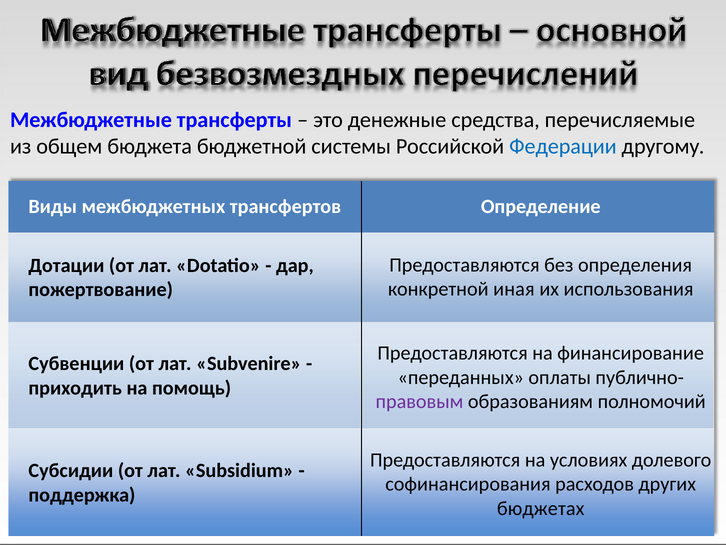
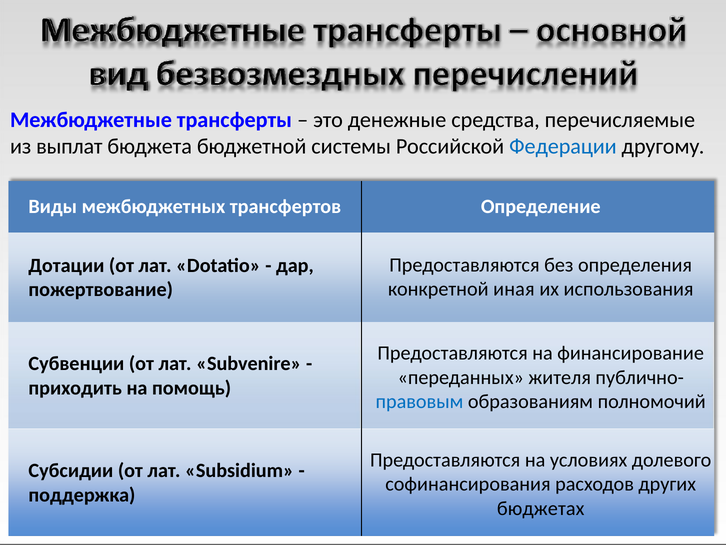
общем: общем -> выплат (69, 146)
оплаты: оплаты -> жителя (560, 377)
правовым colour: purple -> blue (419, 401)
